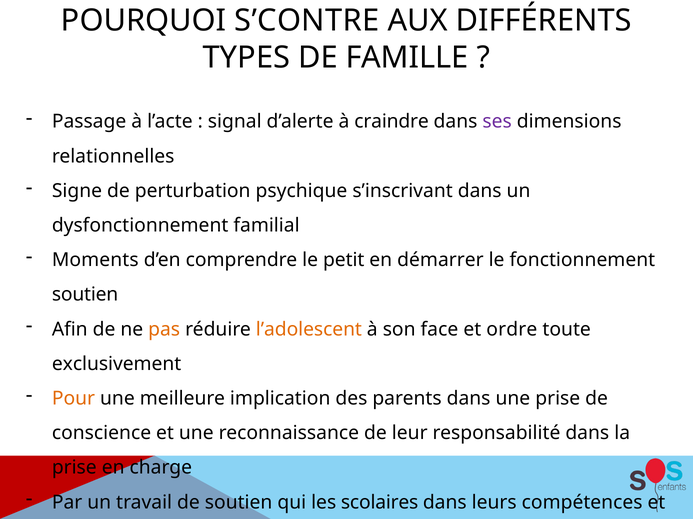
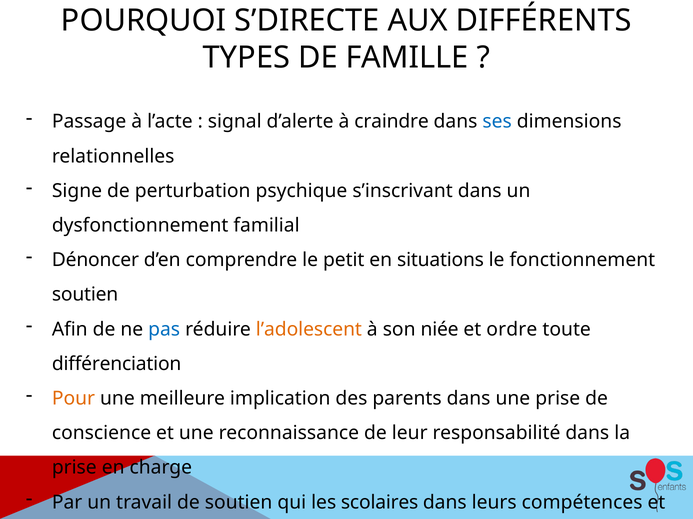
S’CONTRE: S’CONTRE -> S’DIRECTE (307, 21)
ses colour: purple -> blue (497, 122)
Moments: Moments -> Dénoncer (95, 260)
démarrer: démarrer -> situations (441, 260)
pas colour: orange -> blue (164, 330)
face: face -> niée (440, 330)
exclusivement: exclusivement -> différenciation (117, 364)
